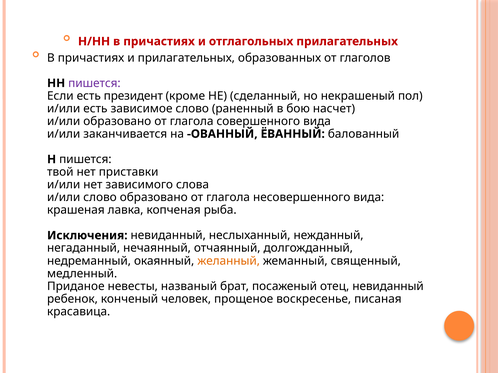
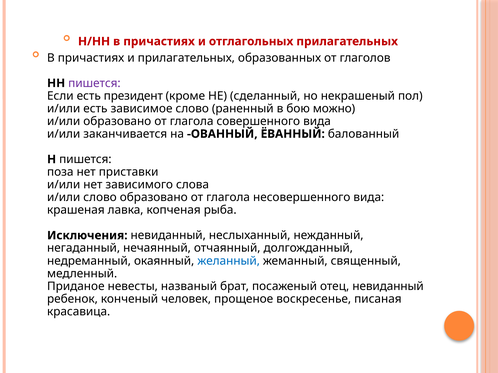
насчет: насчет -> можно (334, 109)
твой: твой -> поза (60, 172)
желанный colour: orange -> blue (229, 261)
